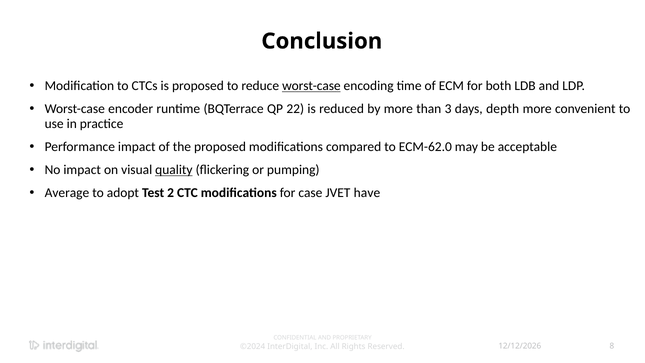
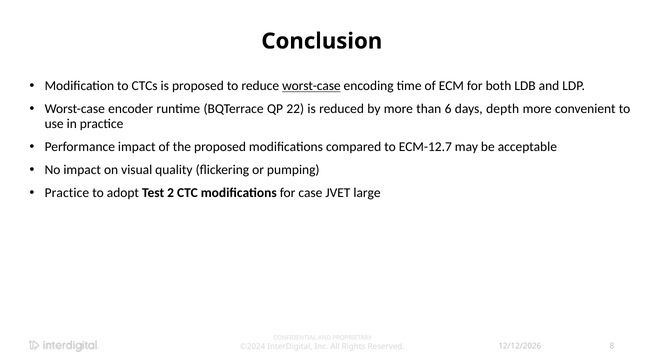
3: 3 -> 6 (448, 109)
ECM-62.0: ECM-62.0 -> ECM-12.7 (425, 147)
quality underline: present -> none (174, 170)
Average: Average -> Practice (67, 193)
have: have -> large (367, 193)
